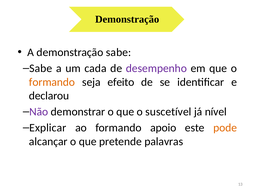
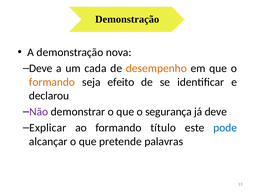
demonstração sabe: sabe -> nova (119, 52)
Sabe: Sabe -> Deve (41, 68)
desempenho colour: purple -> orange (156, 68)
suscetível: suscetível -> segurança (168, 112)
já nível: nível -> deve (216, 112)
apoio: apoio -> título (163, 128)
pode colour: orange -> blue (225, 128)
